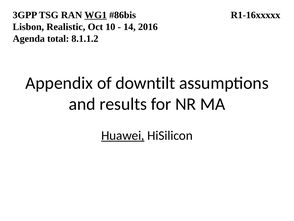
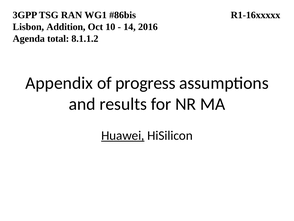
WG1 underline: present -> none (96, 15)
Realistic: Realistic -> Addition (66, 27)
downtilt: downtilt -> progress (145, 83)
